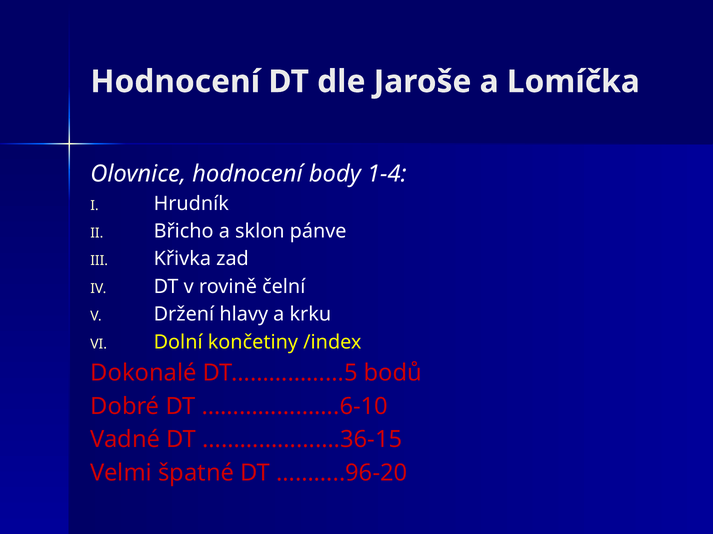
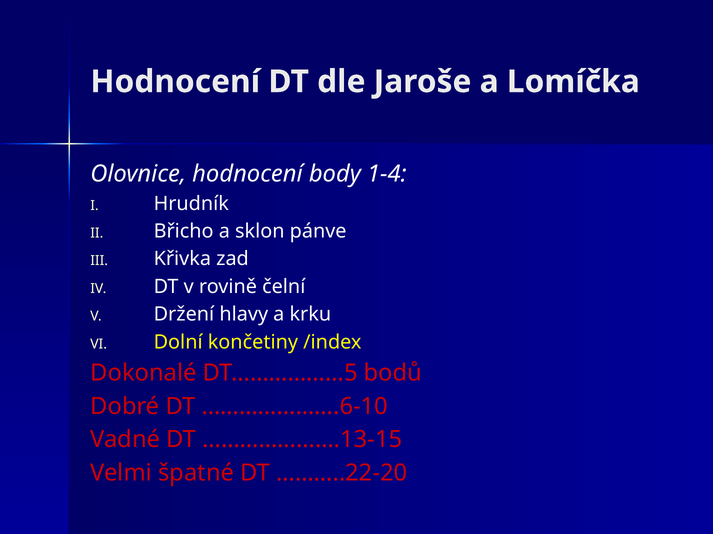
………………….36-15: ………………….36-15 -> ………………….13-15 (302, 440)
………..96-20: ………..96-20 -> ………..22-20 (342, 473)
